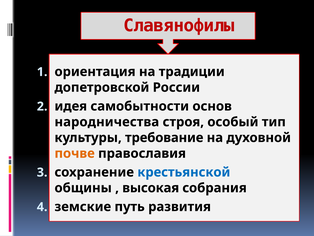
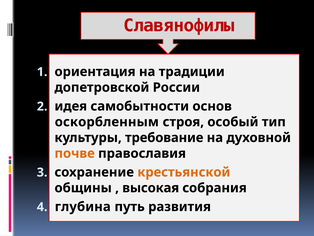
народничества: народничества -> оскорбленным (107, 122)
крестьянской colour: blue -> orange (184, 172)
земские: земские -> глубина (83, 206)
